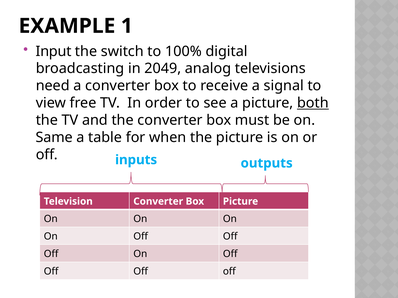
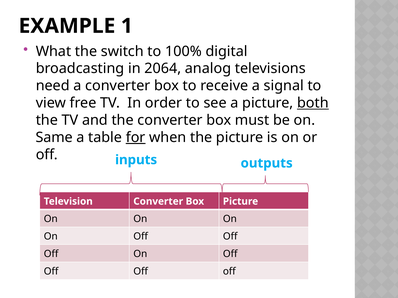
Input: Input -> What (53, 51)
2049: 2049 -> 2064 (163, 69)
for underline: none -> present (136, 138)
